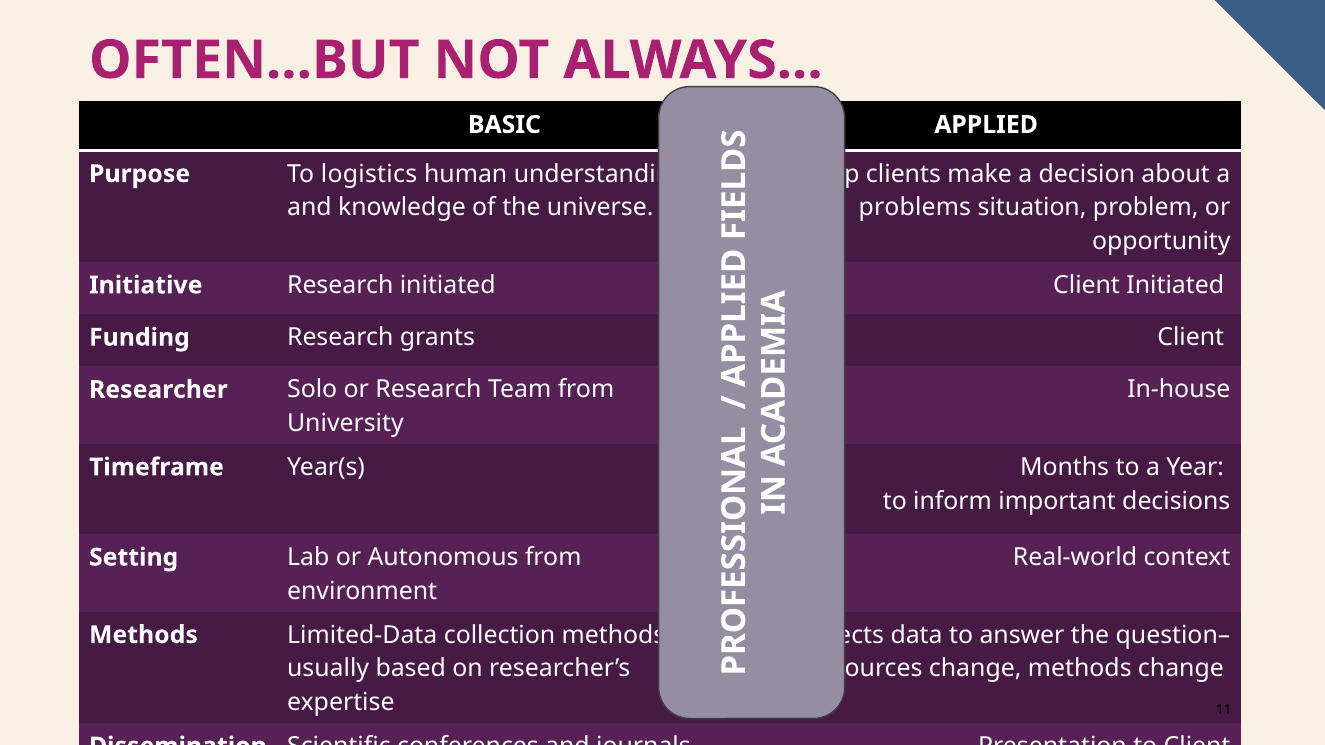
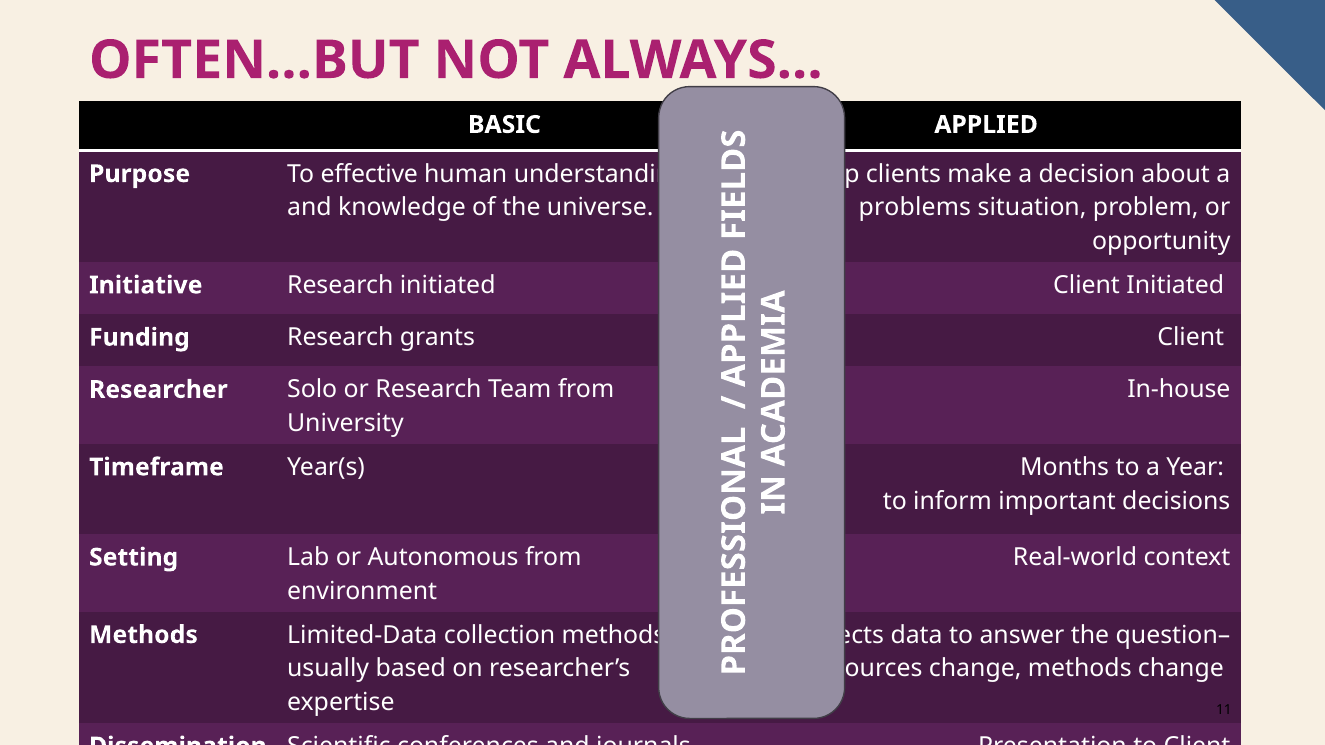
logistics: logistics -> effective (369, 174)
